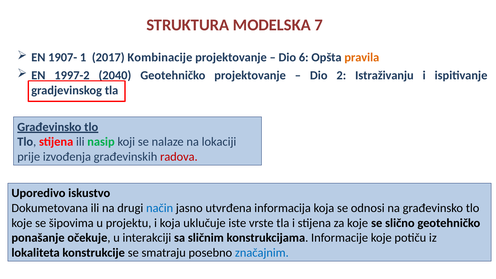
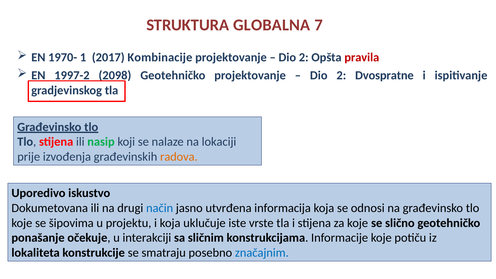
MODELSKA: MODELSKA -> GLOBALNA (272, 25)
1907-: 1907- -> 1970- (63, 58)
6: 6 -> 2 (304, 58)
pravila colour: orange -> red (362, 58)
2040: 2040 -> 2098 (115, 76)
Istraživanju: Istraživanju -> Dvospratne (384, 76)
radova colour: red -> orange (179, 157)
